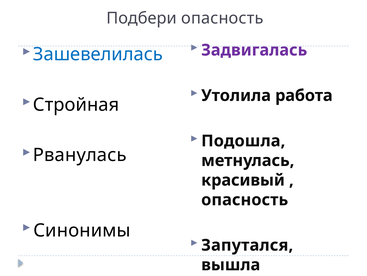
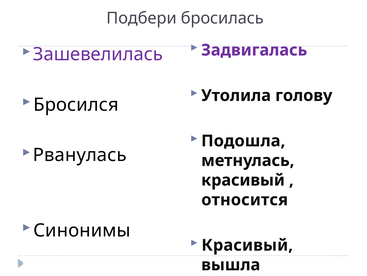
Подбери опасность: опасность -> бросилась (222, 18)
Зашевелилась colour: blue -> purple (98, 54)
работа: работа -> голову (304, 95)
Стройная: Стройная -> Бросился (76, 104)
опасность: опасность -> относится (245, 199)
Запутался: Запутался -> Красивый (247, 245)
